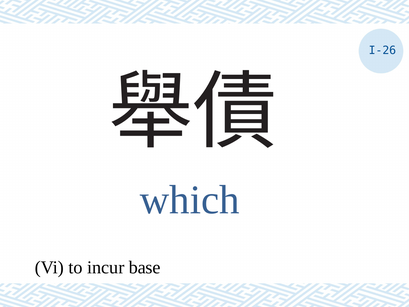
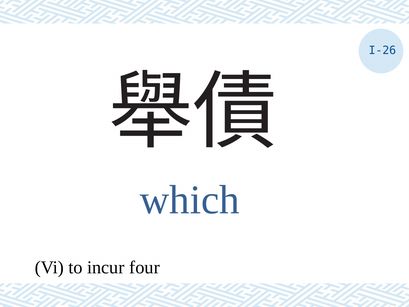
base: base -> four (145, 267)
